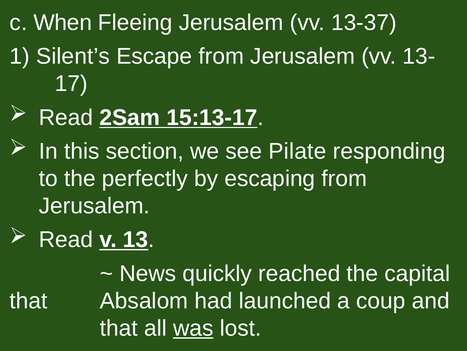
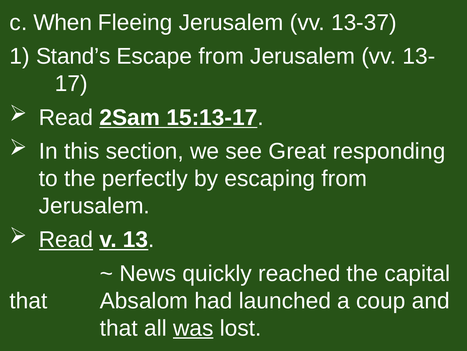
Silent’s: Silent’s -> Stand’s (73, 56)
Pilate: Pilate -> Great (297, 151)
Read underline: none -> present (66, 239)
